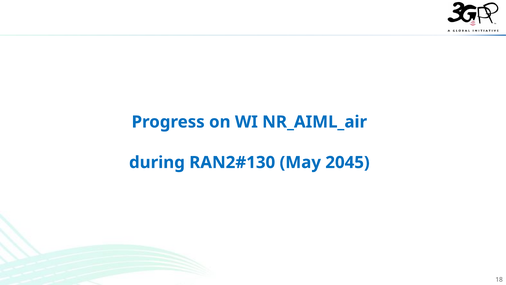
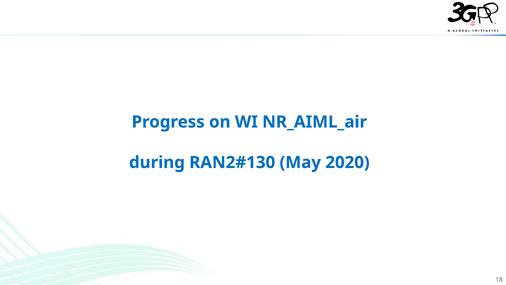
2045: 2045 -> 2020 (347, 162)
